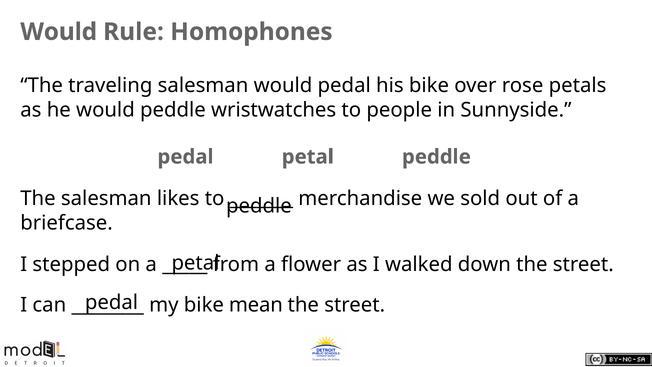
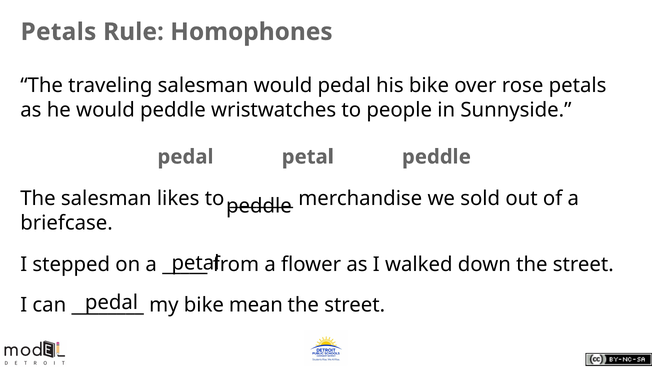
Would: Would -> Petals (58, 32)
